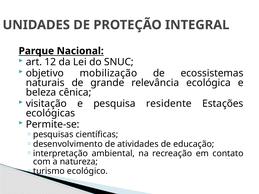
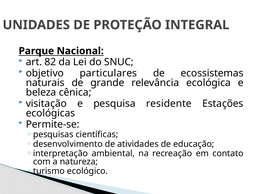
12: 12 -> 82 (50, 62)
mobilização: mobilização -> particulares (108, 73)
